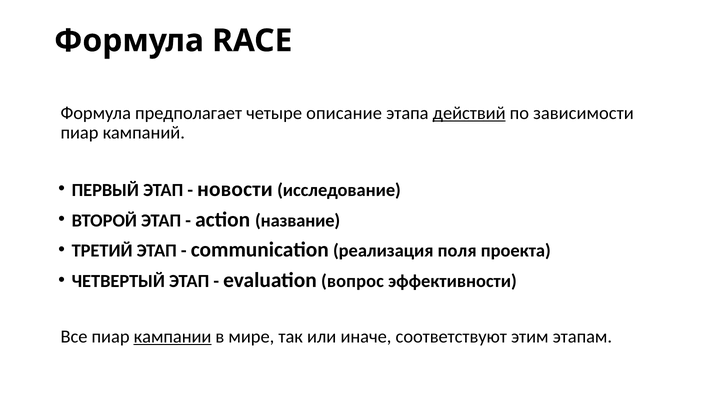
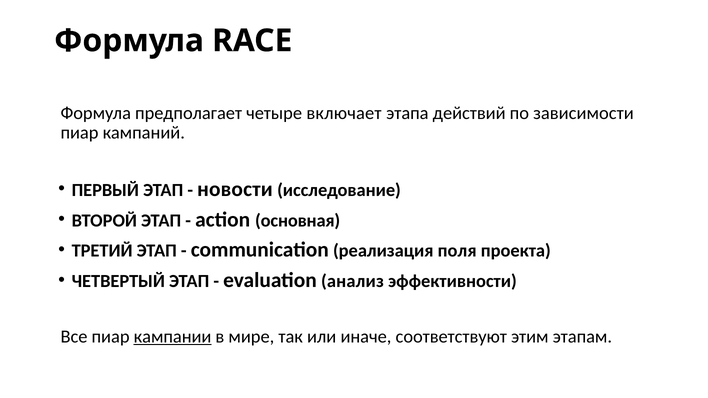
описание: описание -> включает (344, 113)
действий underline: present -> none (469, 113)
название: название -> основная (298, 221)
вопрос: вопрос -> анализ (352, 282)
